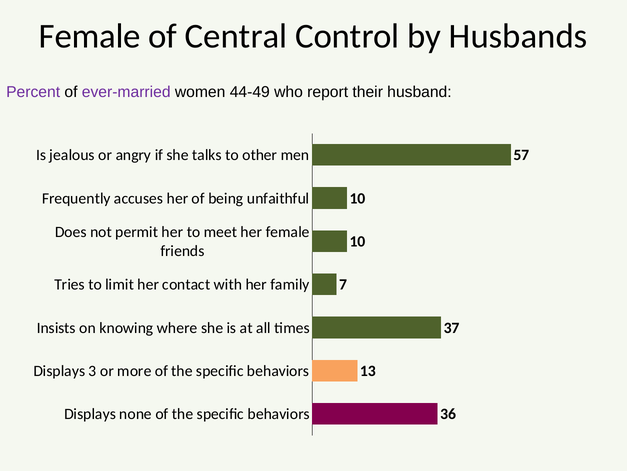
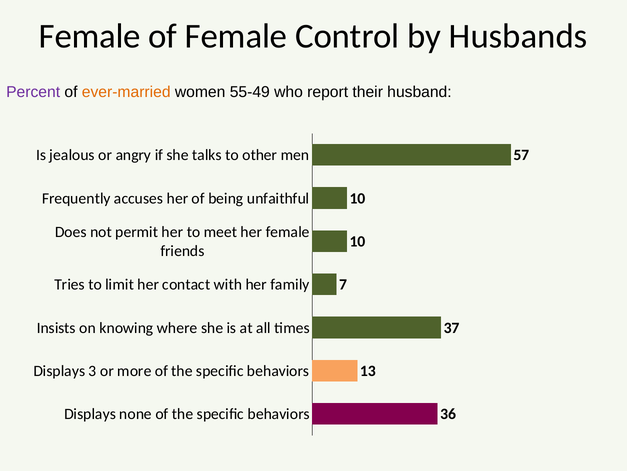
of Central: Central -> Female (236, 36)
ever-married colour: purple -> orange (126, 92)
44-49: 44-49 -> 55-49 (250, 92)
